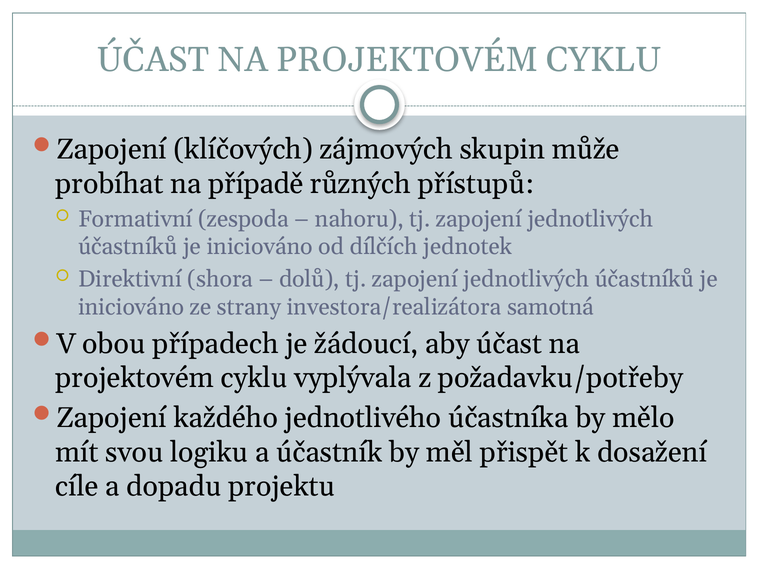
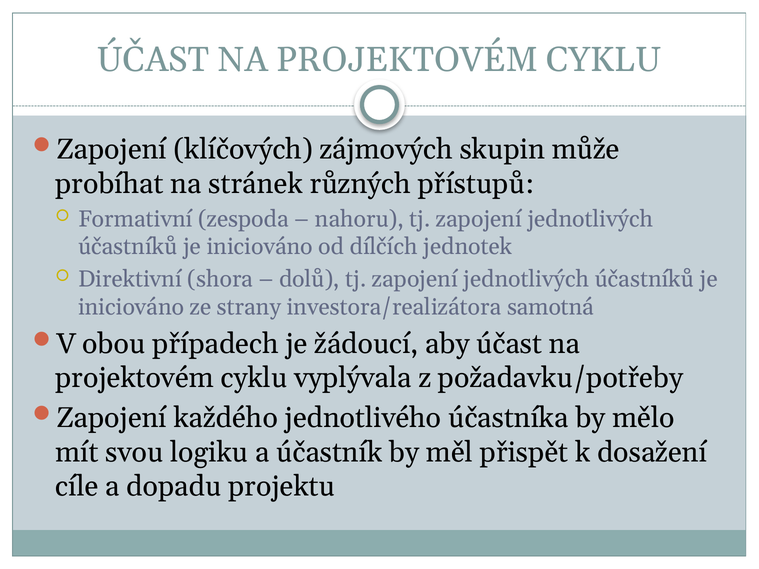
případě: případě -> stránek (256, 184)
